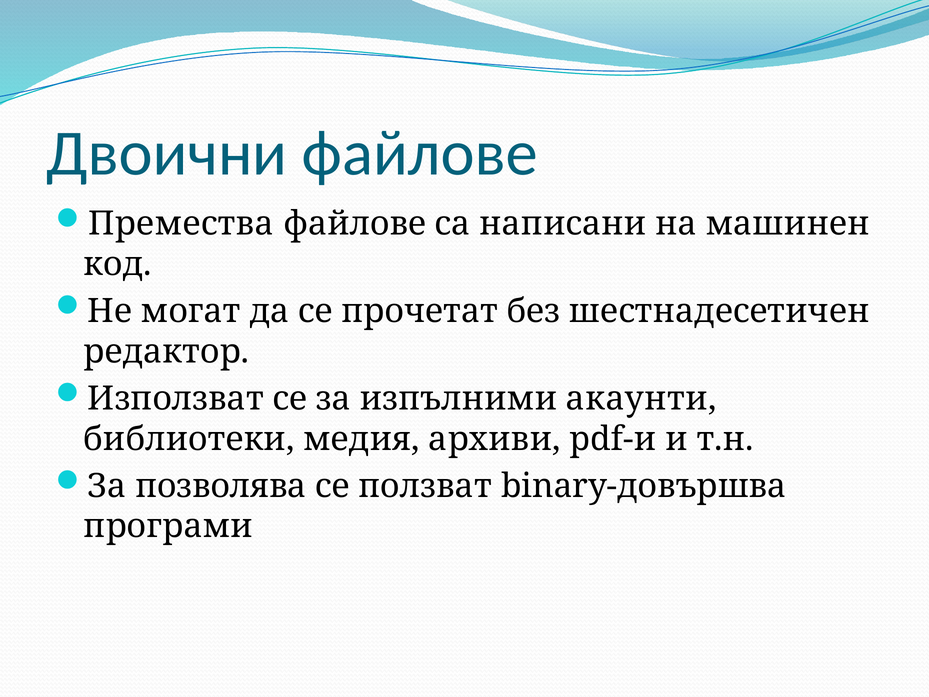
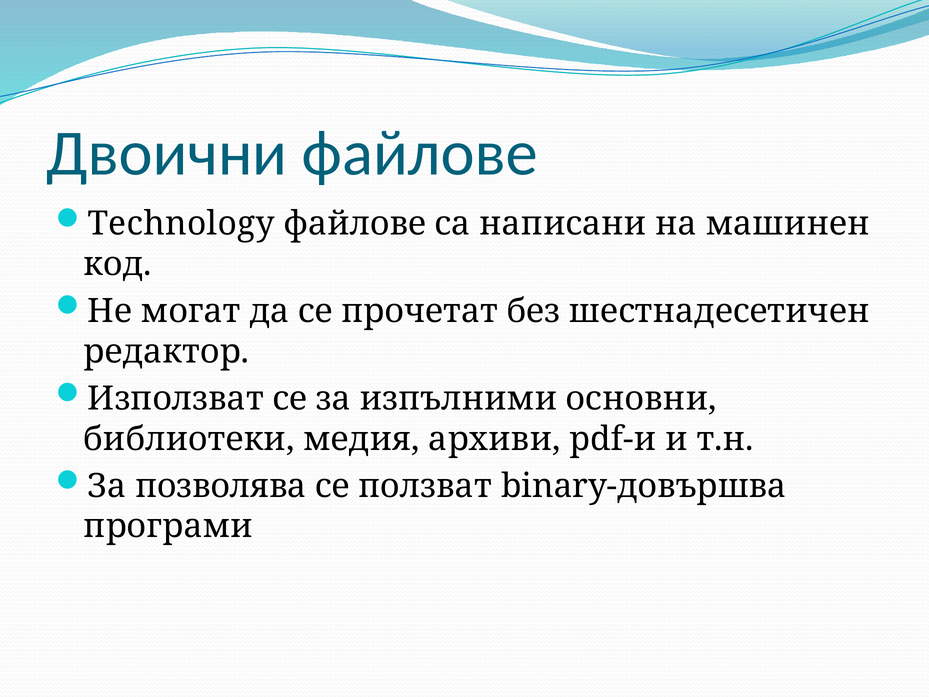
Премества: Премества -> Technology (181, 224)
акаунти: акаунти -> основни (641, 398)
